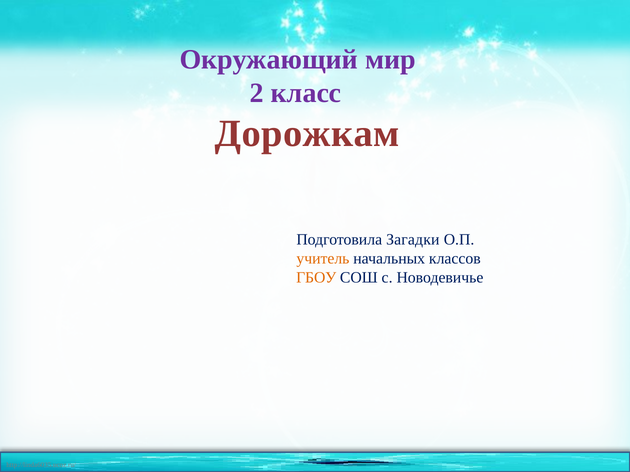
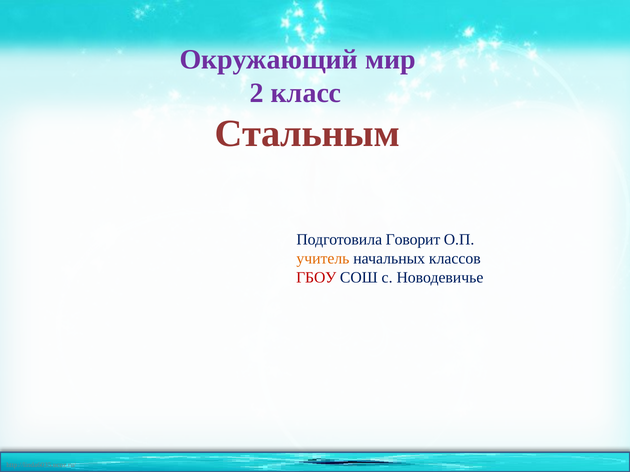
Дорожкам: Дорожкам -> Стальным (307, 134)
Загадки: Загадки -> Говорит (413, 240)
ГБОУ colour: orange -> red (316, 278)
